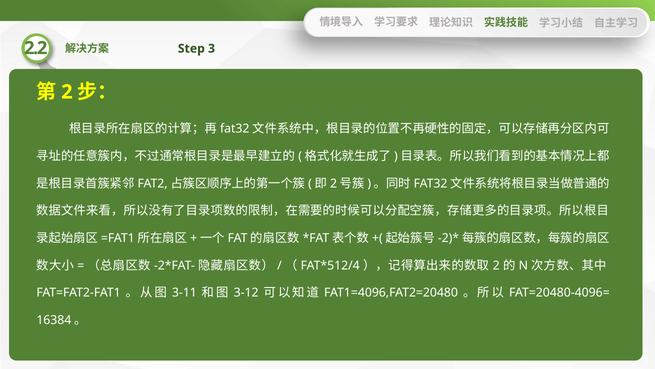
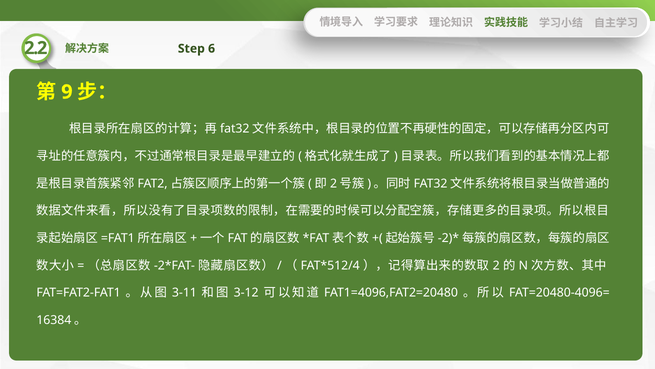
3: 3 -> 6 (212, 49)
2: 2 -> 9 (67, 92)
